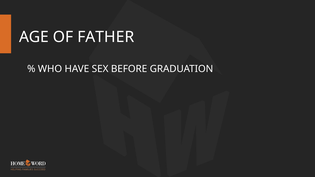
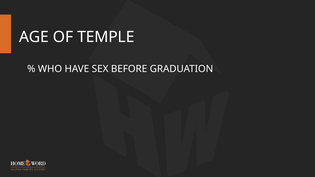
FATHER: FATHER -> TEMPLE (106, 37)
